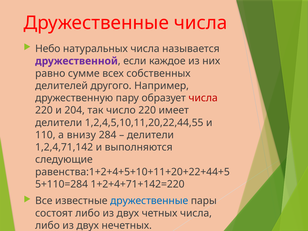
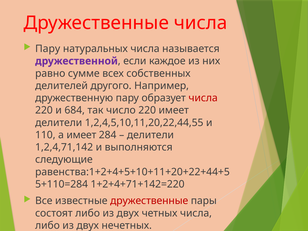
Небо: Небо -> Пару (48, 49)
204: 204 -> 684 (75, 110)
а внизу: внизу -> имеет (81, 135)
дружественные colour: blue -> red (149, 201)
